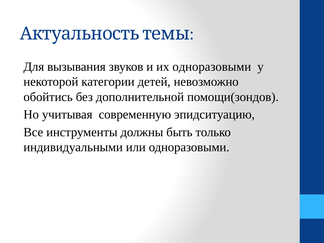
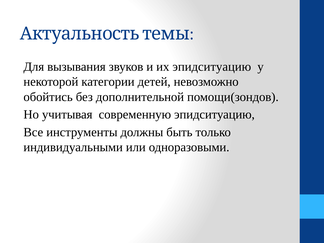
их одноразовыми: одноразовыми -> эпидситуацию (212, 67)
